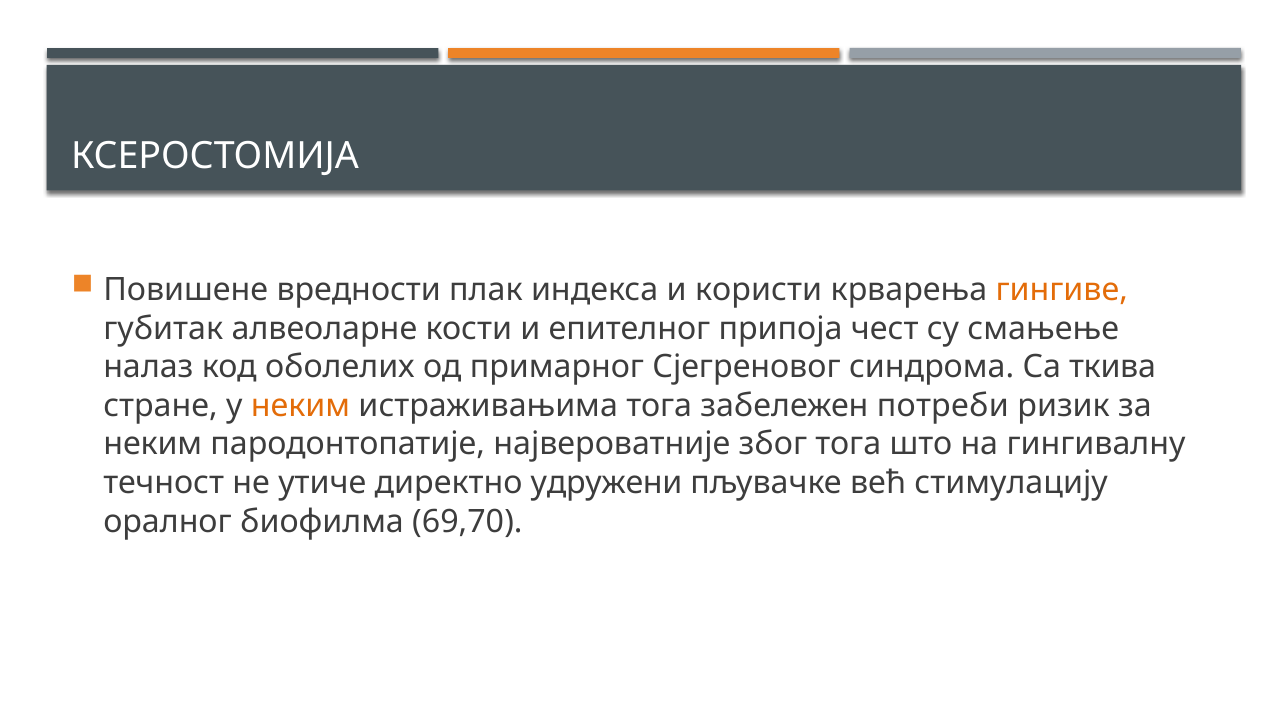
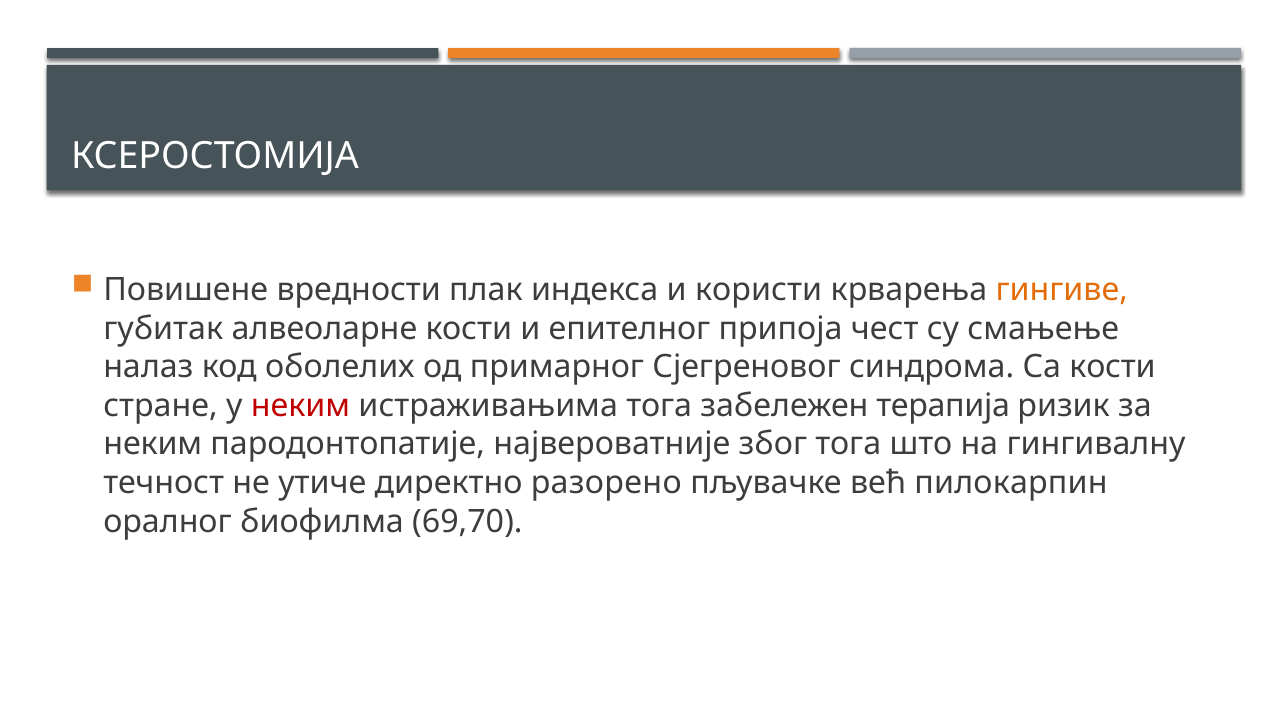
Са ткива: ткива -> кости (1112, 367)
неким colour: orange -> red (300, 406)
потреби: потреби -> терапија (943, 406)
удружени: удружени -> разорено (606, 483)
стимулацију: стимулацију -> пилокарпин (1011, 483)
